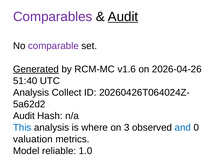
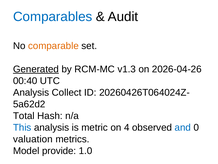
Comparables colour: purple -> blue (53, 17)
Audit underline: present -> none (123, 17)
comparable colour: purple -> orange (53, 46)
v1.6: v1.6 -> v1.3 (127, 69)
51:40: 51:40 -> 00:40 (25, 81)
Audit: Audit -> Total (24, 115)
where: where -> metric (95, 127)
3: 3 -> 4 (127, 127)
reliable: reliable -> provide (59, 150)
